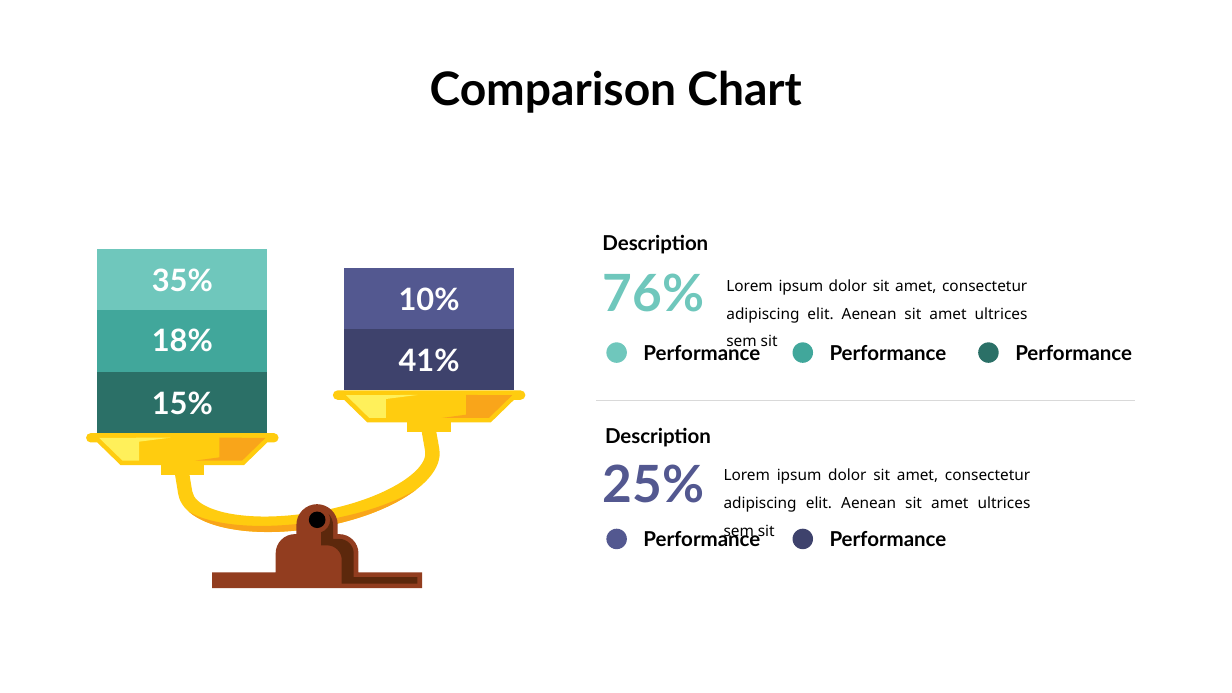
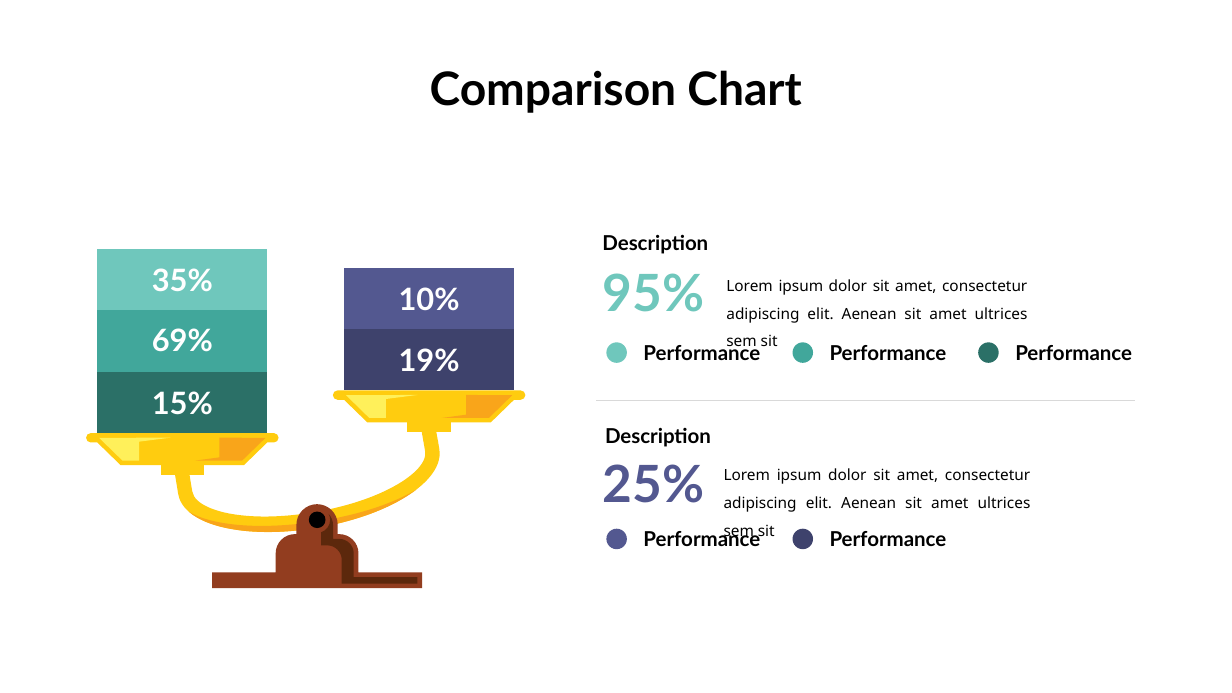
76%: 76% -> 95% (654, 294)
18%: 18% -> 69% (182, 341)
41%: 41% -> 19% (429, 362)
